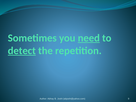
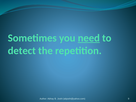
detect underline: present -> none (22, 51)
